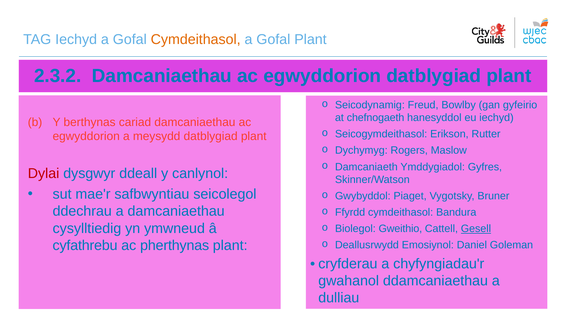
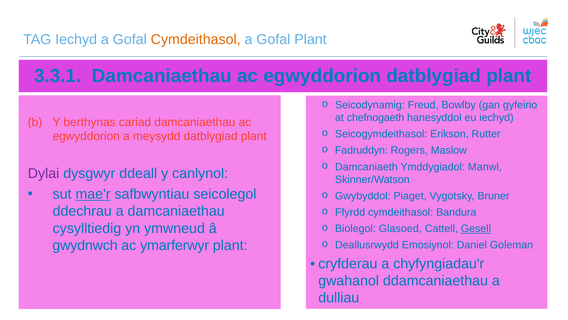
2.3.2: 2.3.2 -> 3.3.1 (58, 76)
Dychymyg: Dychymyg -> Fadruddyn (361, 150)
Gyfres: Gyfres -> Manwl (485, 167)
Dylai colour: red -> purple (44, 173)
mae'r underline: none -> present (93, 194)
Gweithio: Gweithio -> Glasoed (400, 228)
cyfathrebu: cyfathrebu -> gwydnwch (85, 245)
pherthynas: pherthynas -> ymarferwyr (175, 245)
